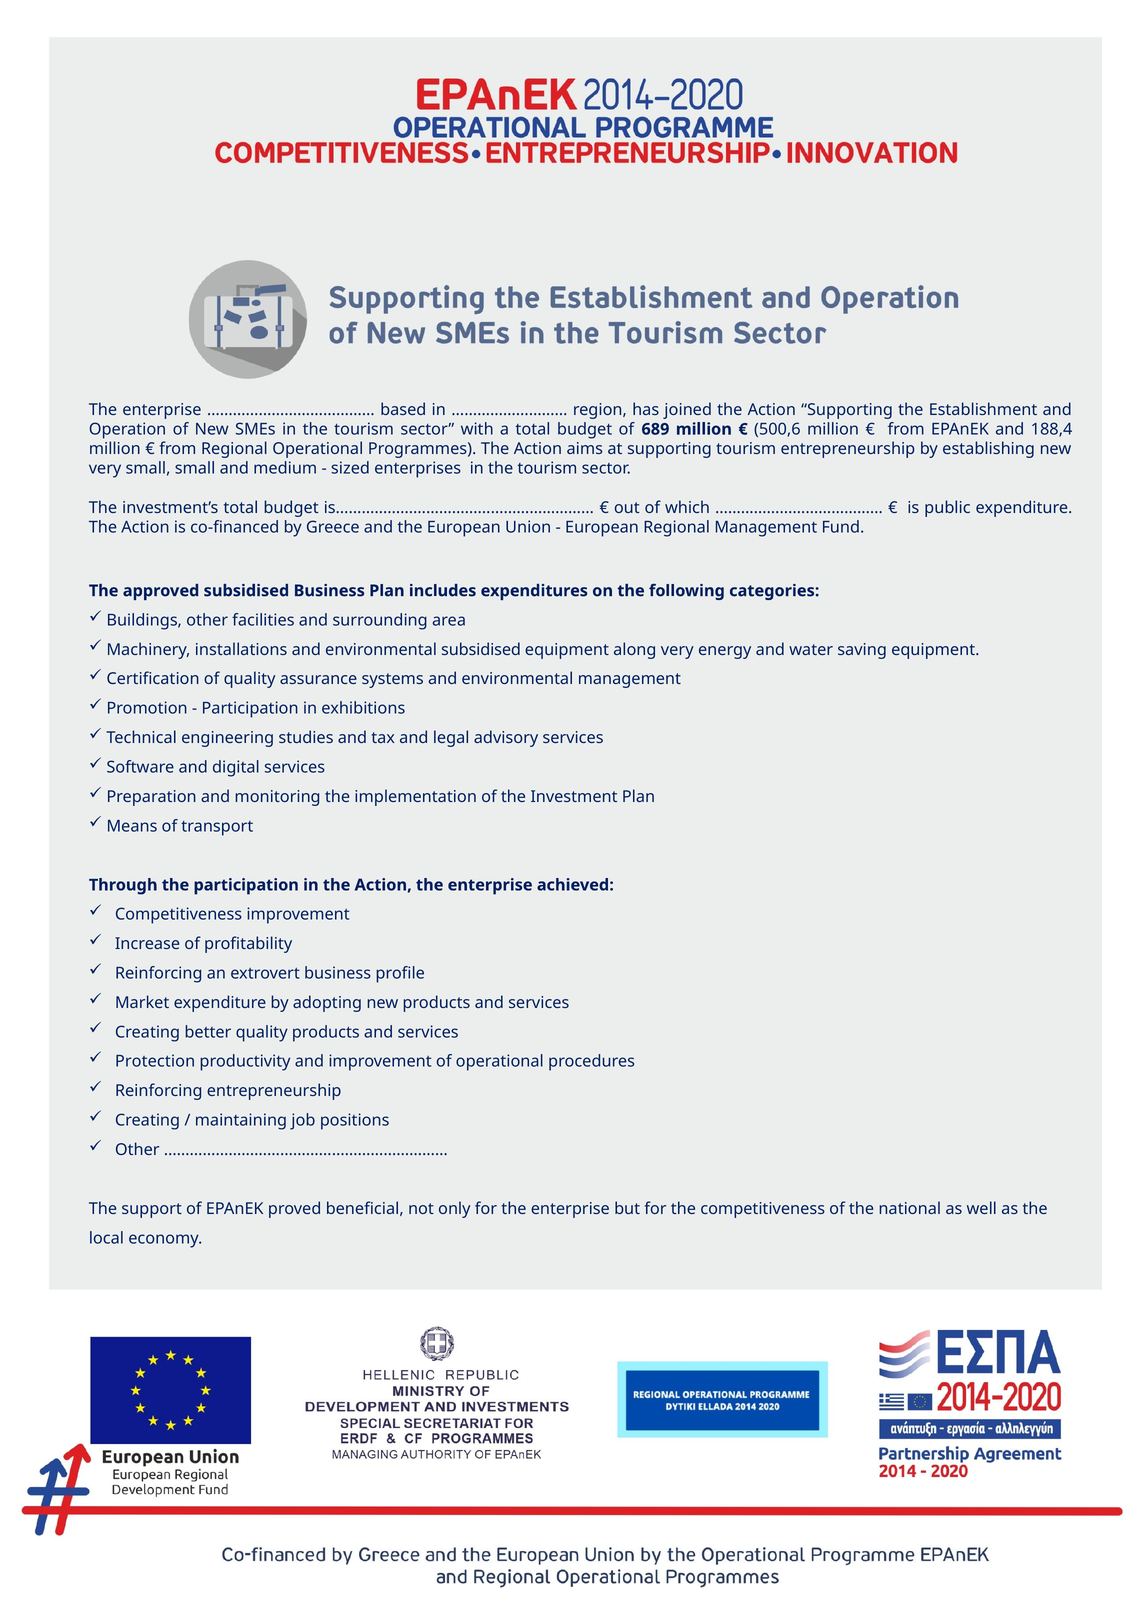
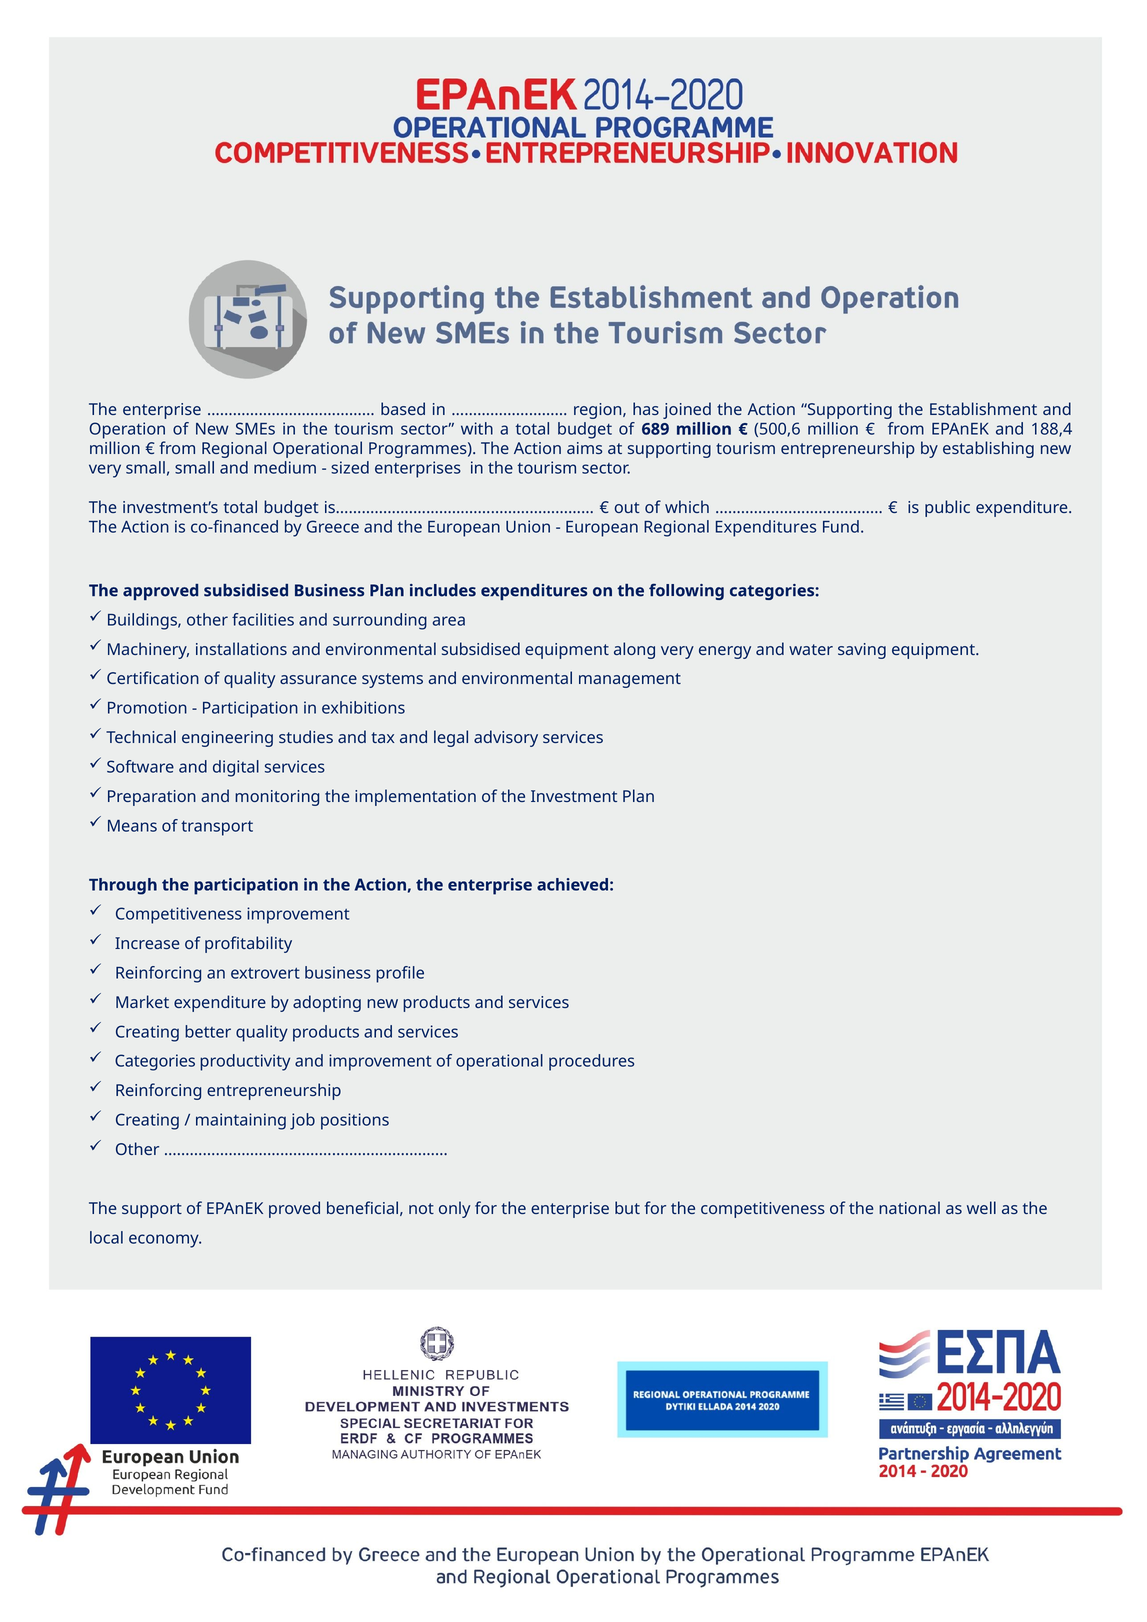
Regional Management: Management -> Expenditures (766, 527)
Protection: Protection -> Categories (155, 1062)
